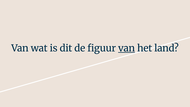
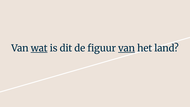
wat underline: none -> present (39, 48)
